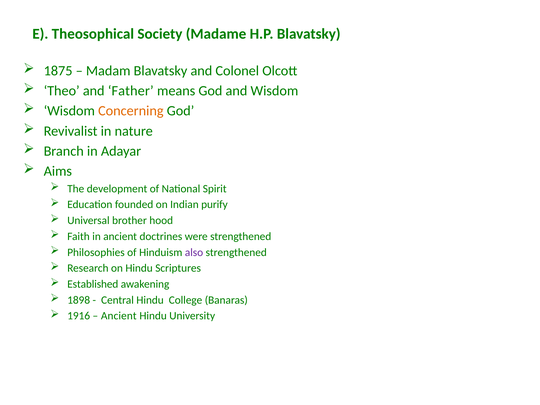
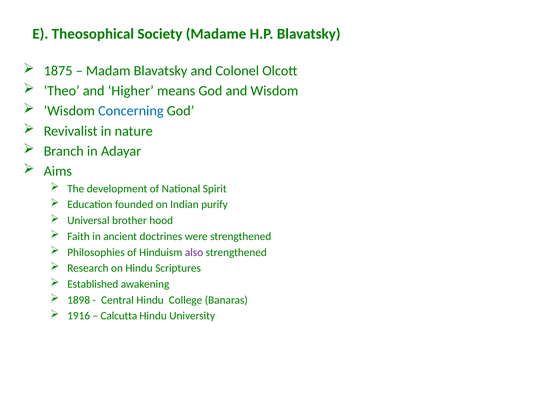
Father: Father -> Higher (131, 91)
Concerning colour: orange -> blue (131, 111)
Ancient: Ancient -> Calcutta (119, 316)
